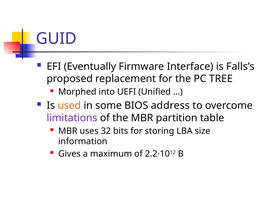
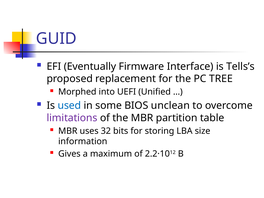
Falls’s: Falls’s -> Tells’s (240, 66)
used colour: orange -> blue (69, 105)
address: address -> unclean (170, 105)
